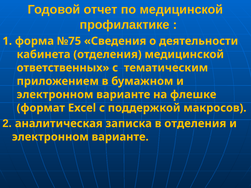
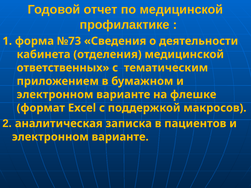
№75: №75 -> №73 (69, 41)
в отделения: отделения -> пациентов (195, 124)
